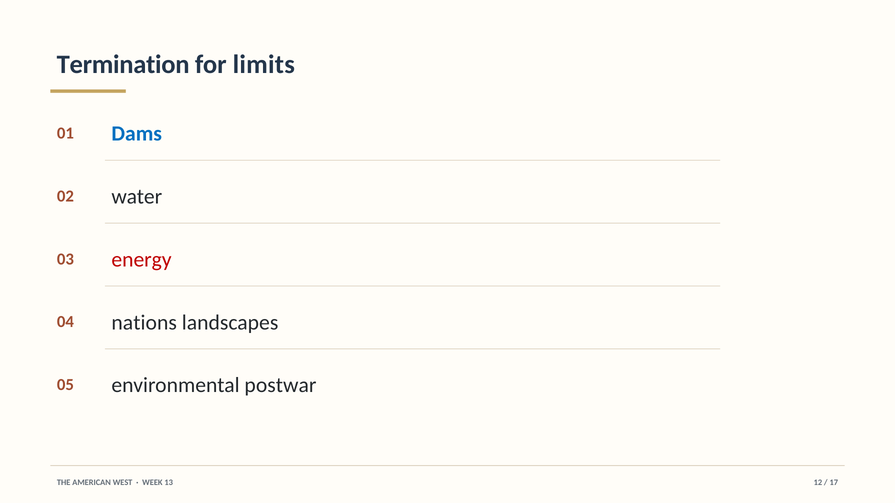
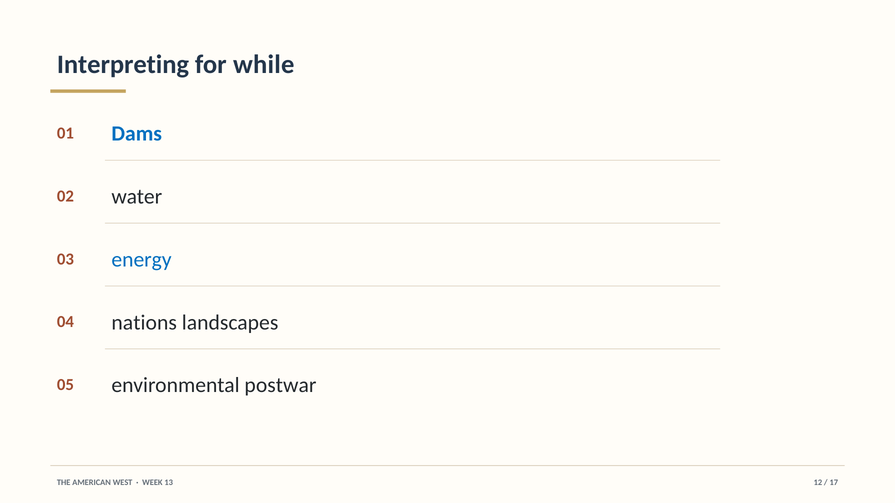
Termination: Termination -> Interpreting (123, 64)
limits: limits -> while (264, 64)
energy colour: red -> blue (142, 260)
